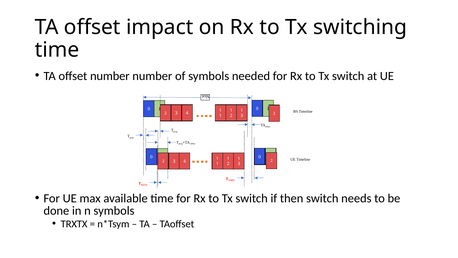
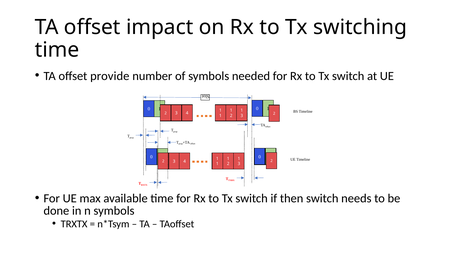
offset number: number -> provide (110, 76)
